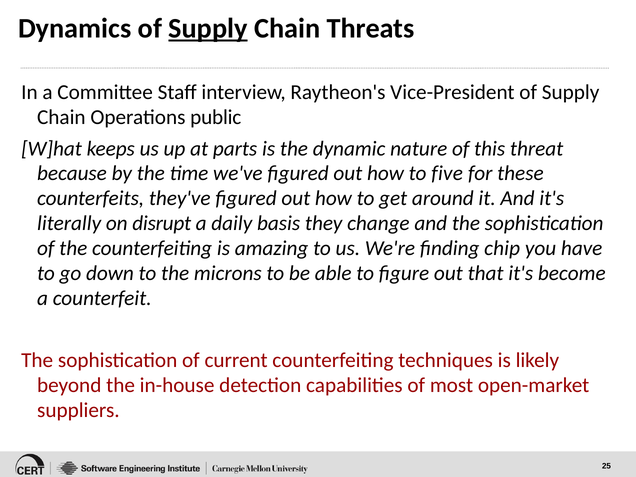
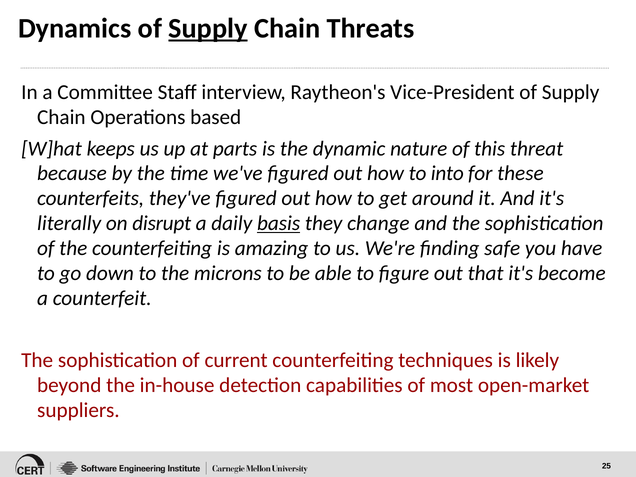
public: public -> based (216, 117)
five: five -> into (447, 173)
basis underline: none -> present (279, 223)
chip: chip -> safe (502, 248)
